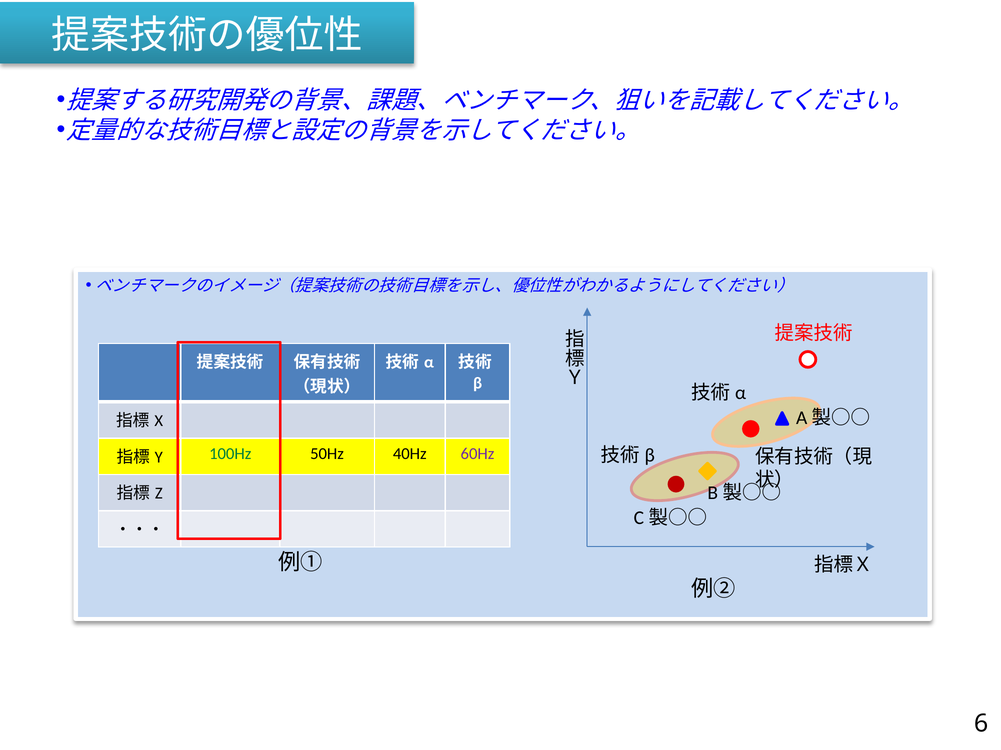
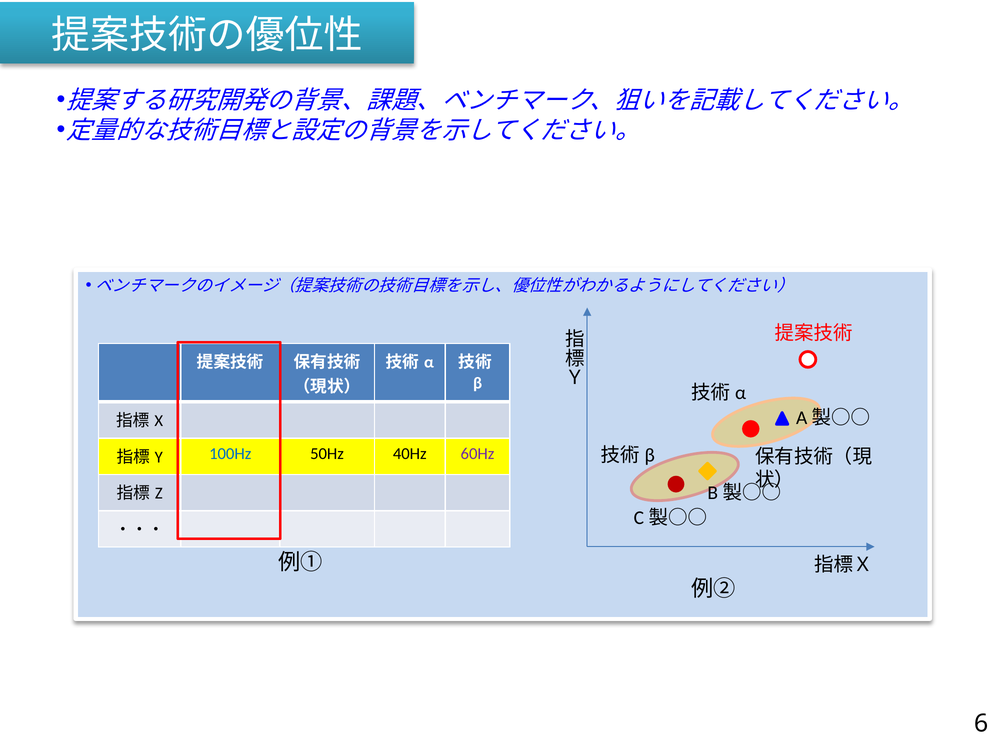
100Hz colour: green -> blue (230, 454)
